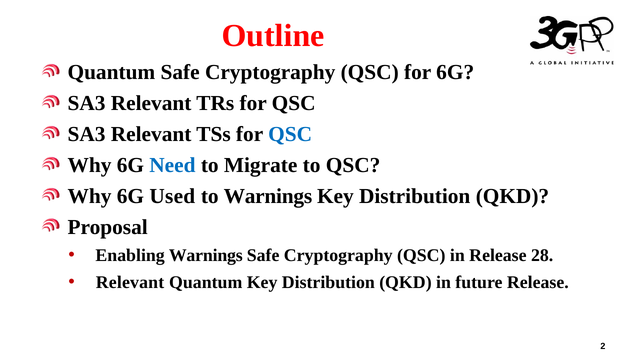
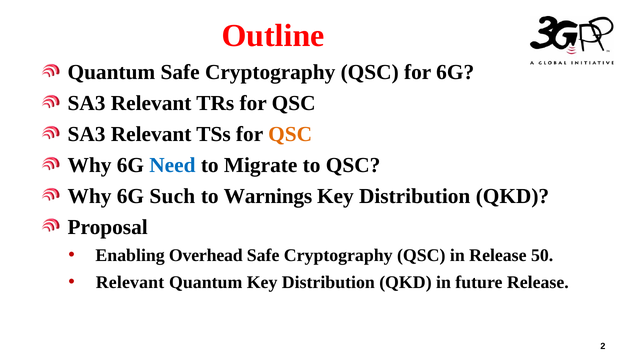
QSC colour: blue -> orange (290, 134)
Used: Used -> Such (172, 196)
Enabling Warnings: Warnings -> Overhead (206, 256)
28: 28 -> 50 (542, 256)
